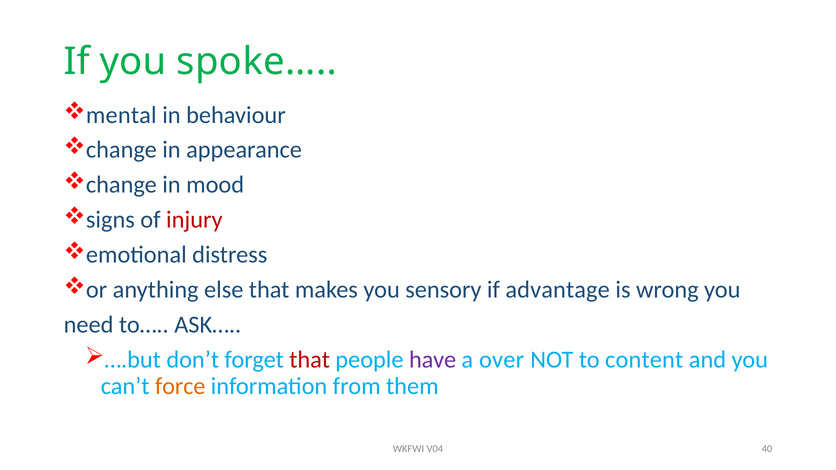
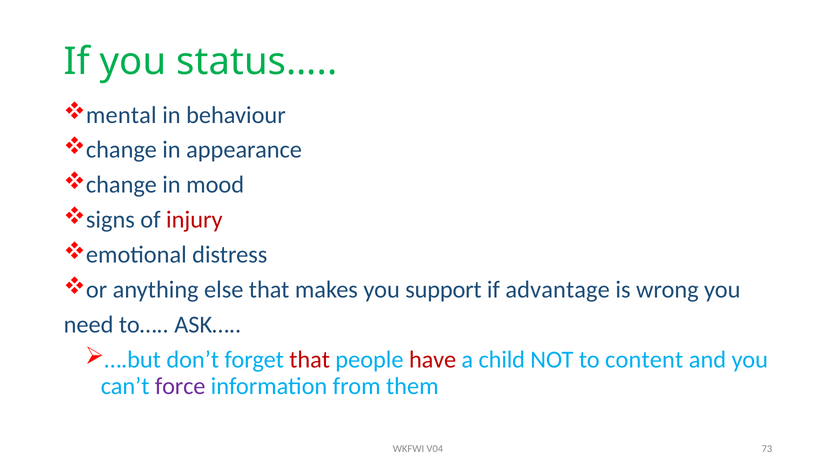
spoke…: spoke… -> status… (257, 62)
sensory: sensory -> support (443, 290)
have colour: purple -> red (433, 360)
over: over -> child (502, 360)
force colour: orange -> purple (180, 386)
40: 40 -> 73 (767, 449)
